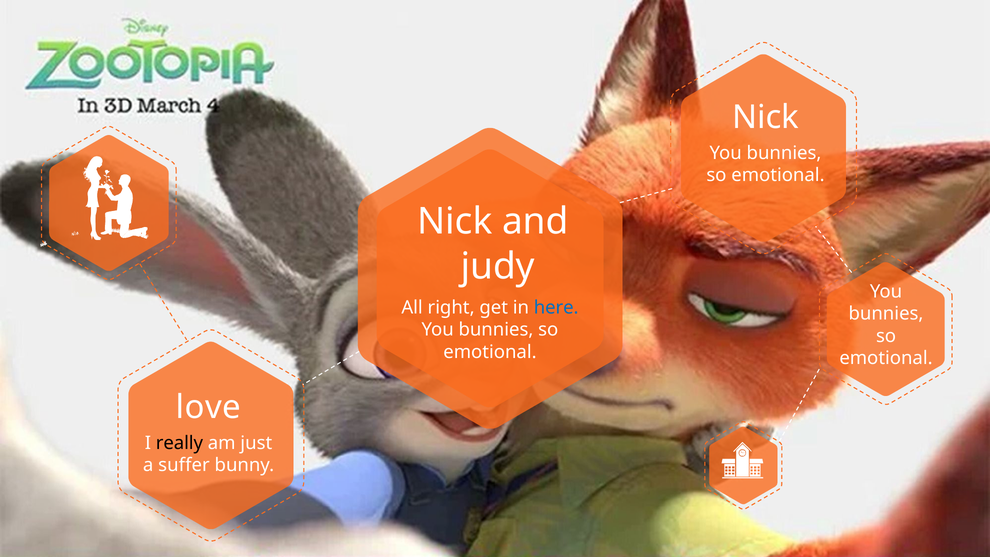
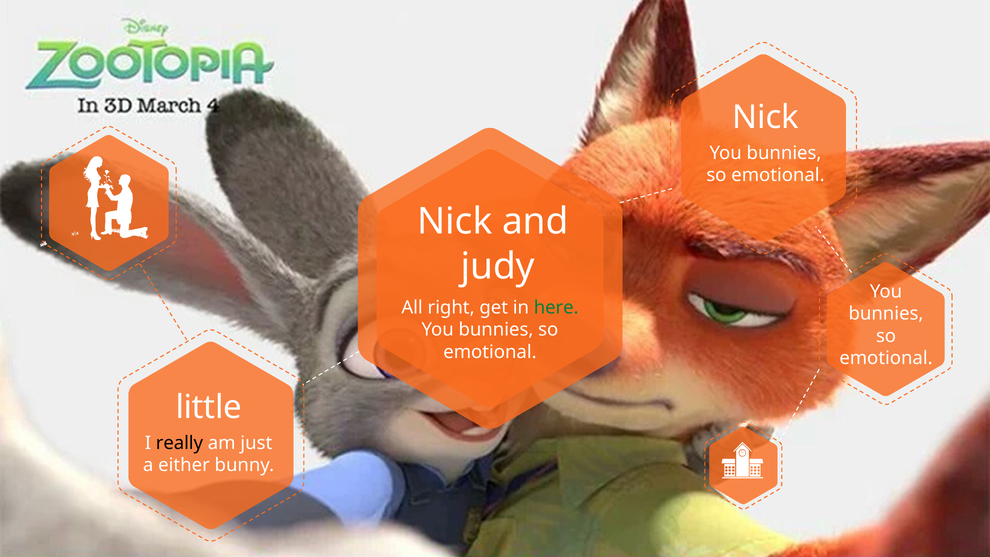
here colour: blue -> green (556, 307)
love: love -> little (209, 407)
suffer: suffer -> either (184, 465)
